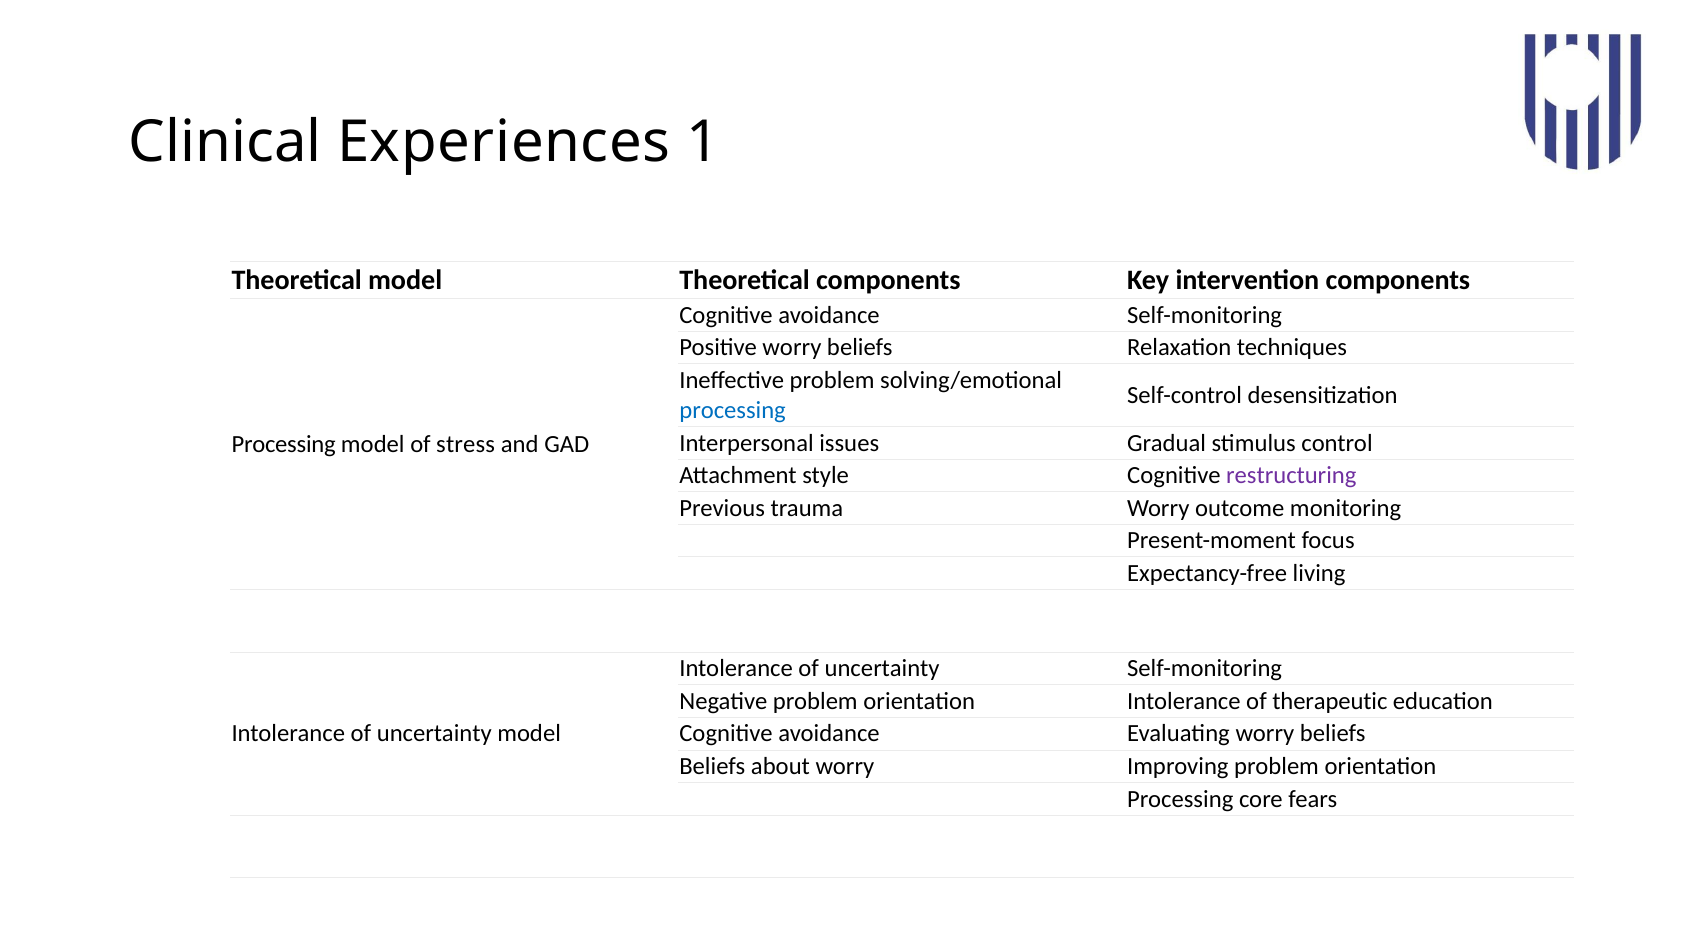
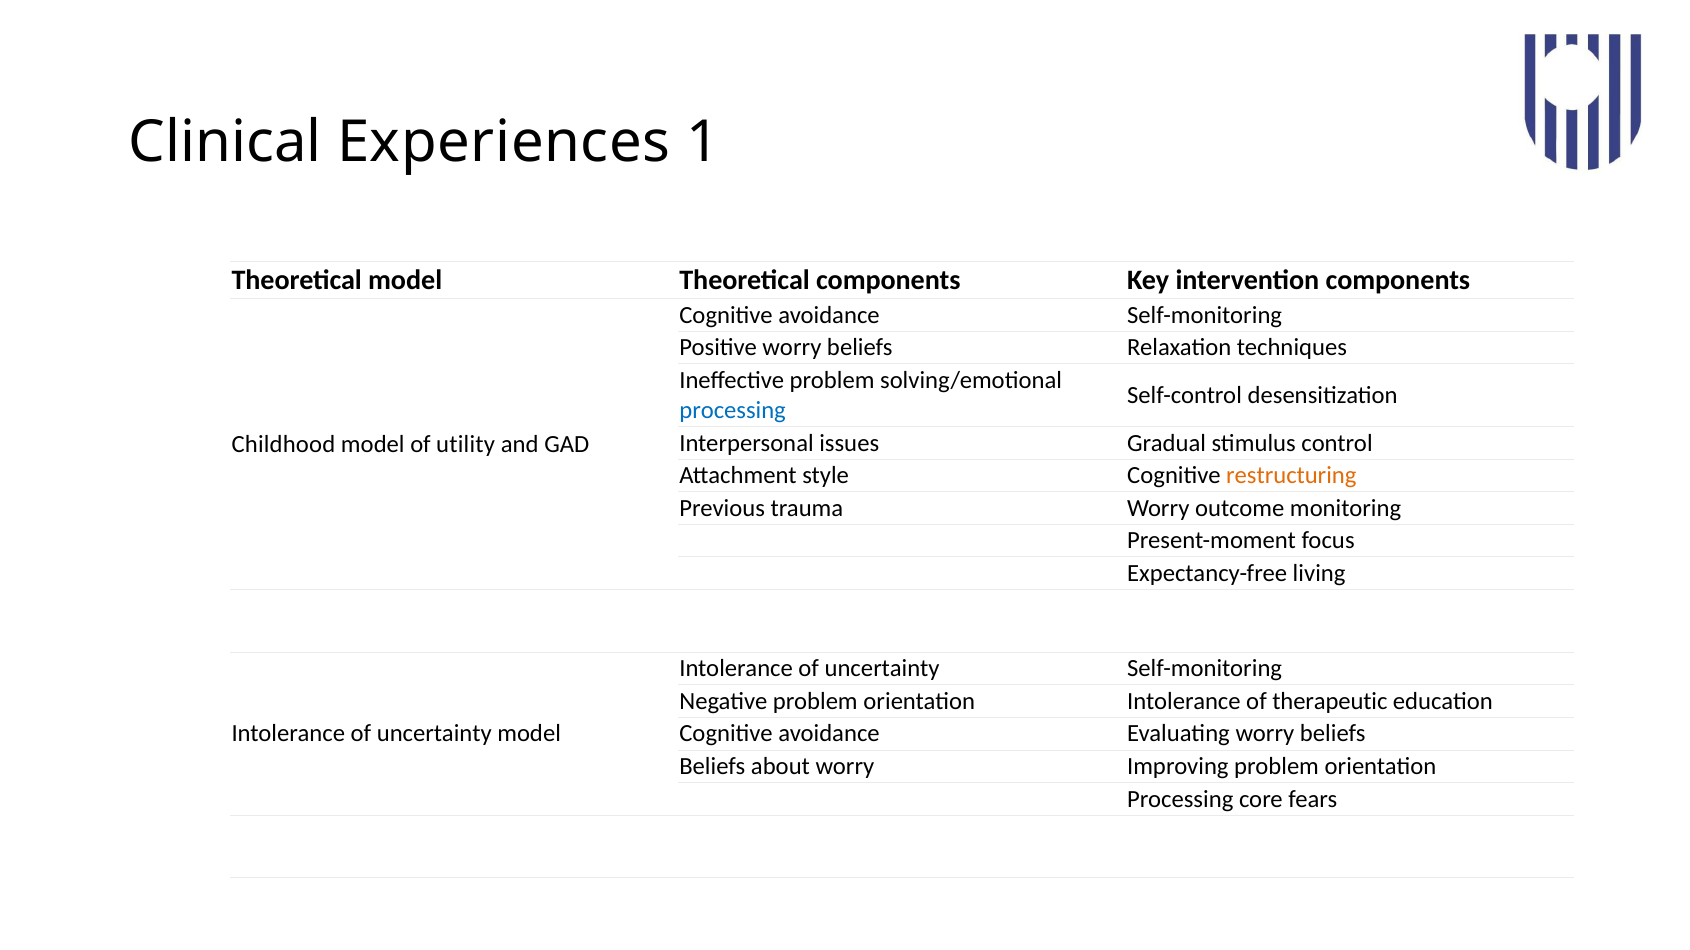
Processing: Processing -> Childhood (283, 445)
stress: stress -> utility (466, 445)
restructuring colour: purple -> orange (1291, 476)
